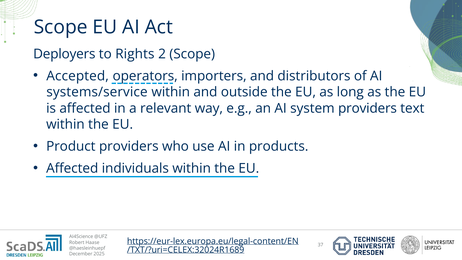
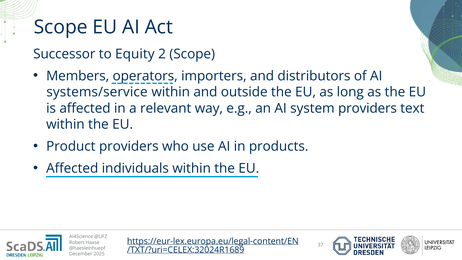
Deployers: Deployers -> Successor (64, 54)
Rights: Rights -> Equity (135, 54)
Accepted: Accepted -> Members (78, 76)
